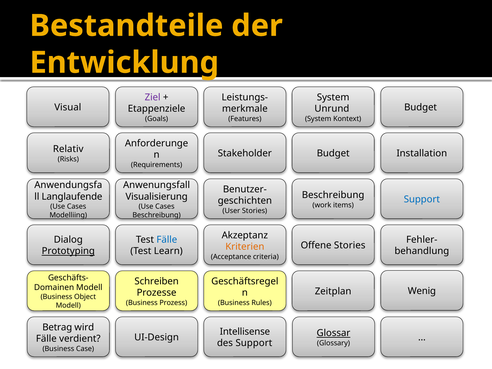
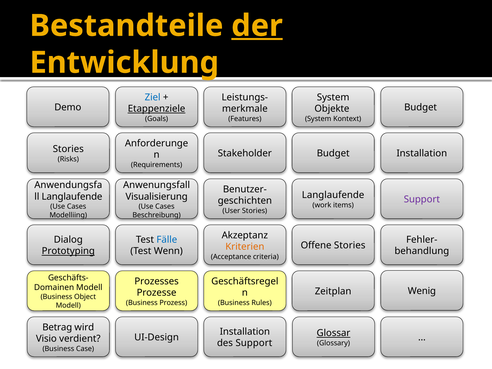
der underline: none -> present (257, 26)
Ziel colour: purple -> blue (153, 97)
Visual: Visual -> Demo (68, 107)
Etappenziele underline: none -> present (157, 109)
Unrund: Unrund -> Objekte (332, 109)
Relativ: Relativ -> Stories (68, 149)
Beschreibung: Beschreibung -> Langlaufende (333, 195)
Support colour: blue -> purple (422, 199)
Learn: Learn -> Wenn (168, 251)
Schreiben: Schreiben -> Prozesses (157, 281)
Intellisense: Intellisense -> Installation (245, 332)
Fälle: Fälle -> Visio (46, 339)
